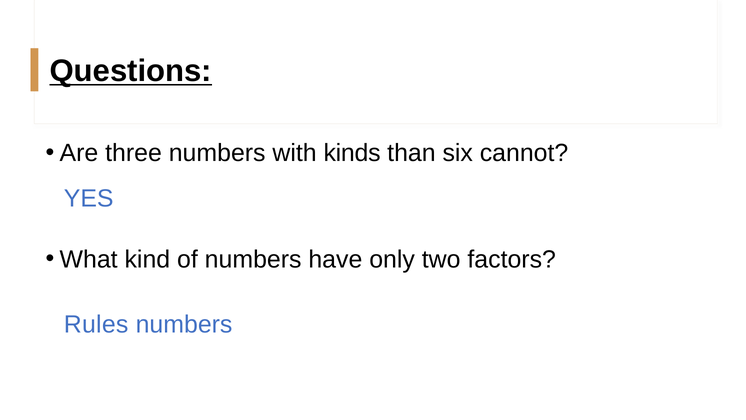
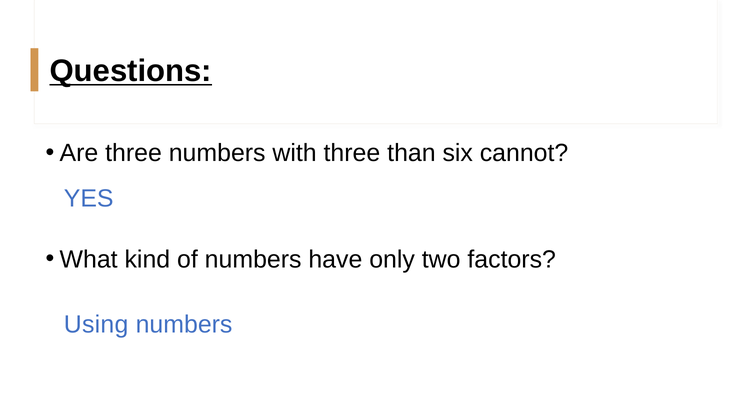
with kinds: kinds -> three (352, 153)
Rules: Rules -> Using (96, 324)
